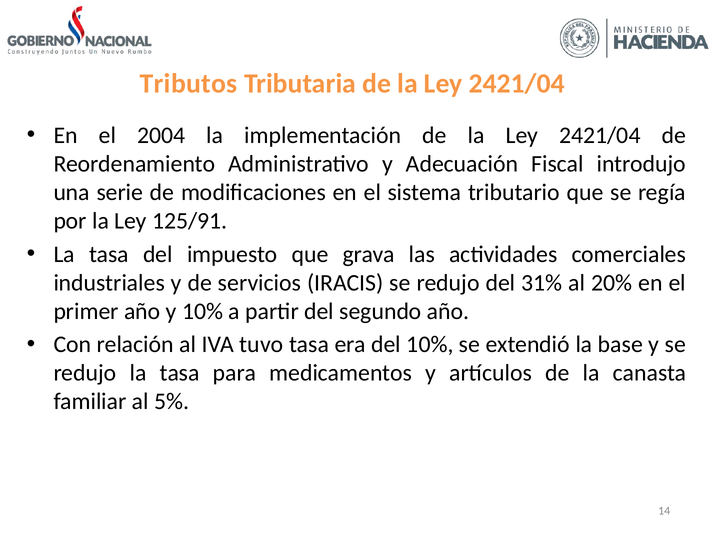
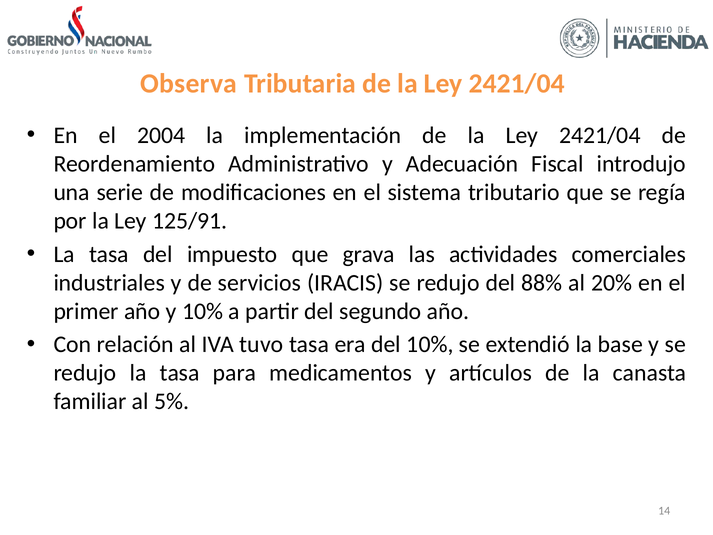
Tributos: Tributos -> Observa (189, 83)
31%: 31% -> 88% (542, 283)
